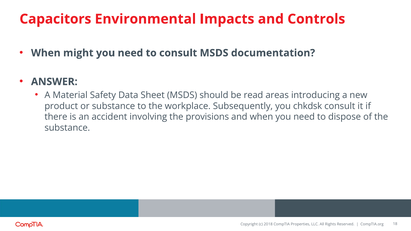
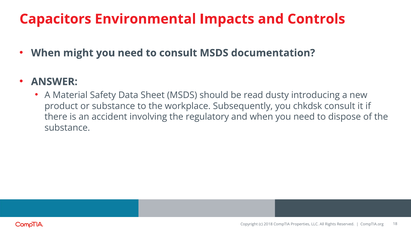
areas: areas -> dusty (277, 95)
provisions: provisions -> regulatory (207, 117)
